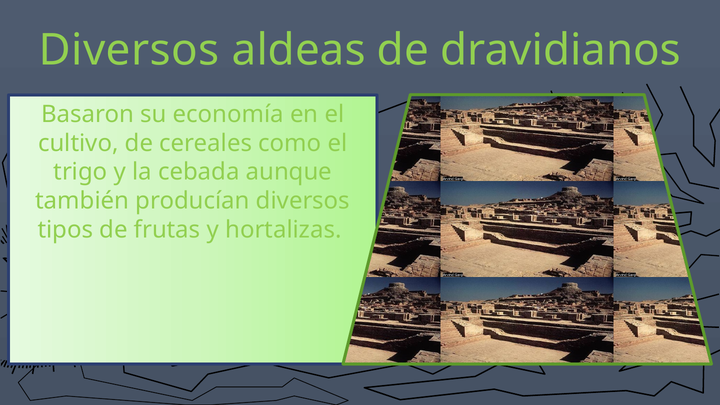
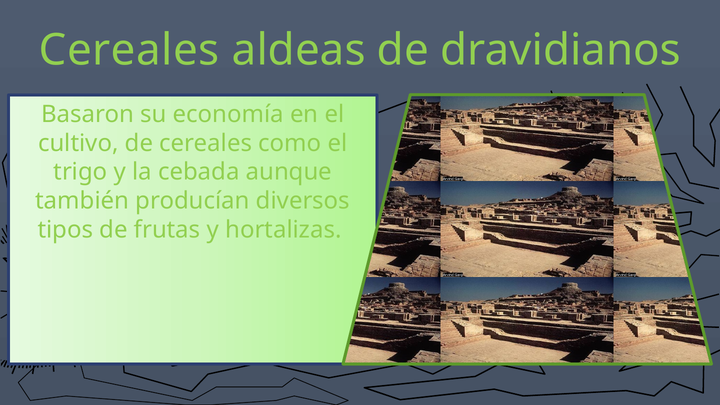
Diversos: Diversos -> Cereales (129, 50)
